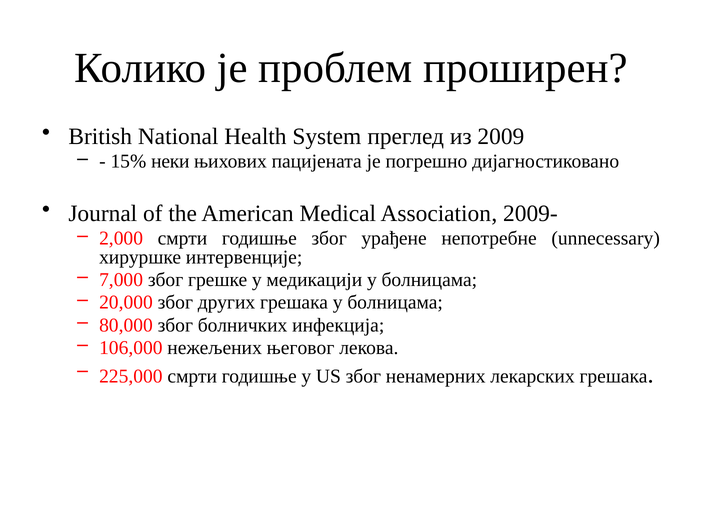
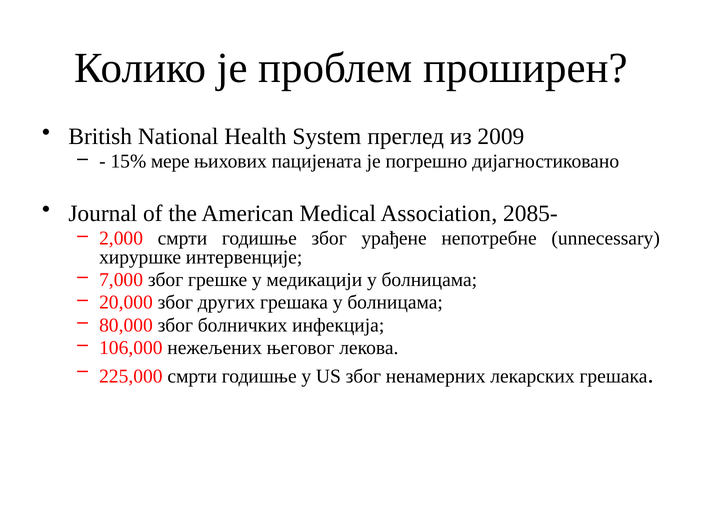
неки: неки -> мере (170, 161)
2009-: 2009- -> 2085- (530, 213)
